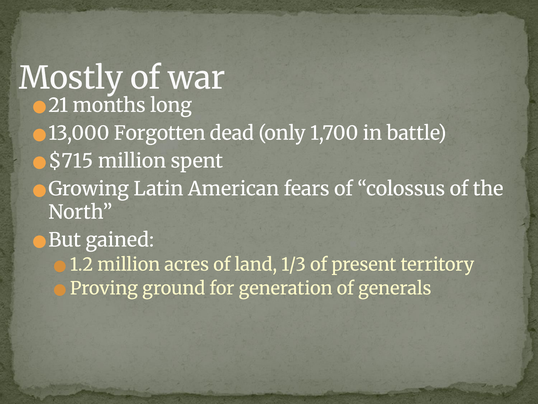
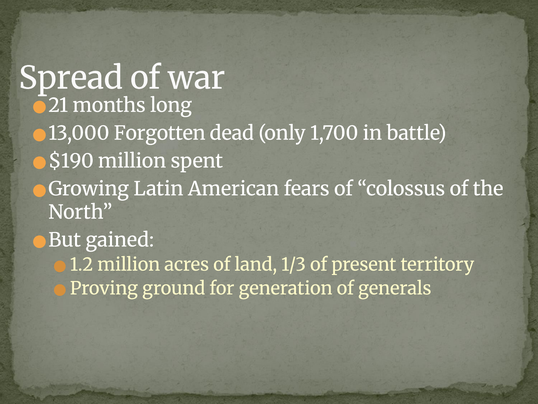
Mostly: Mostly -> Spread (71, 78)
$715: $715 -> $190 (71, 161)
